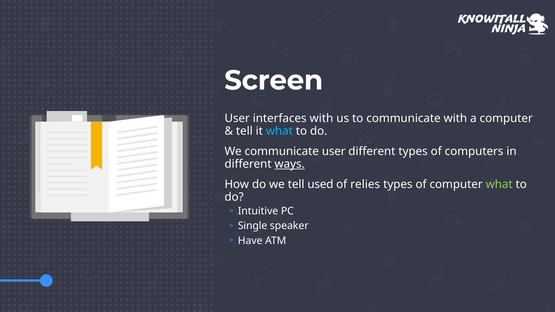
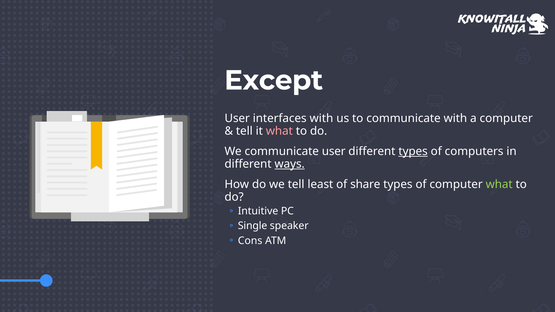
Screen: Screen -> Except (274, 80)
what colour: light blue -> pink (279, 131)
types underline: none -> present (413, 152)
used: used -> least (320, 185)
relies: relies -> share (365, 185)
Have: Have -> Cons (250, 241)
